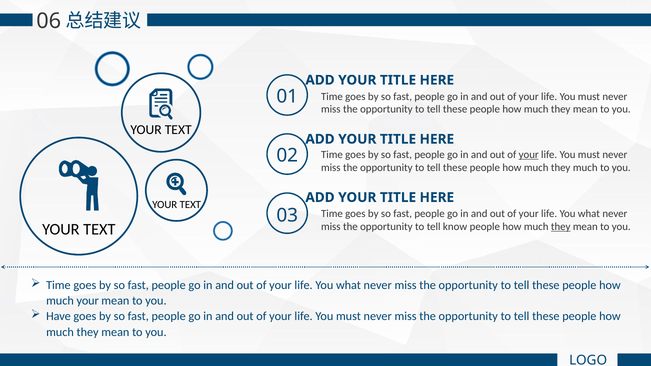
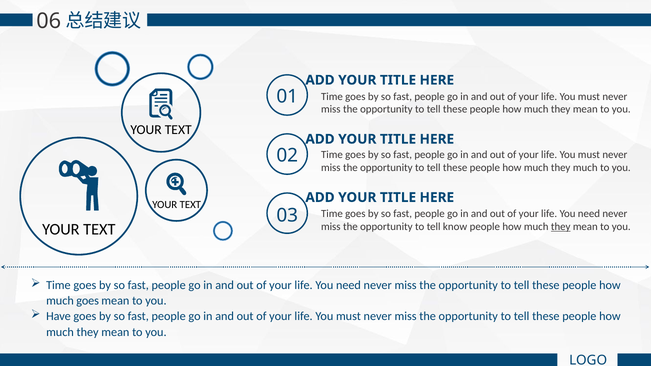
your underline: present -> none (529, 155)
what: what -> need (589, 214)
what: what -> need (348, 285)
much your: your -> goes (88, 301)
